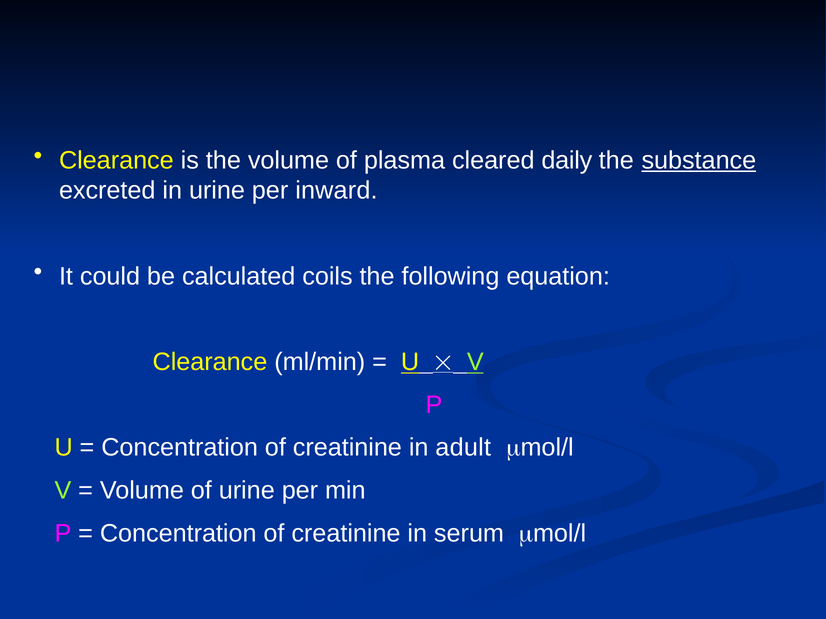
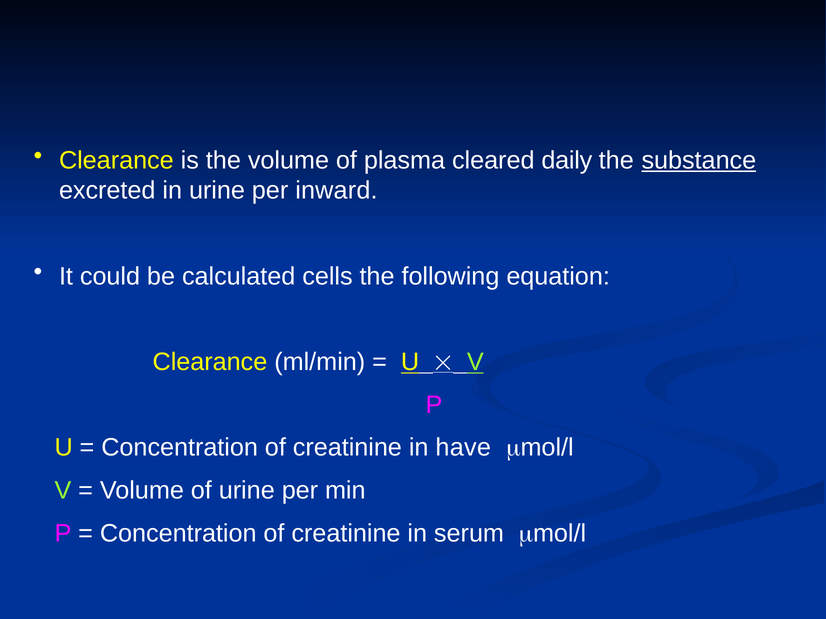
coils: coils -> cells (327, 276)
adult: adult -> have (463, 448)
